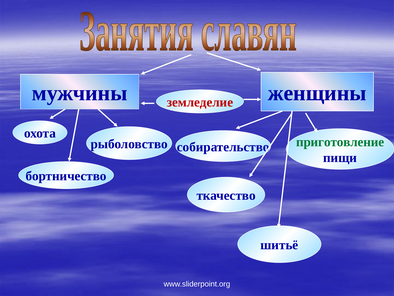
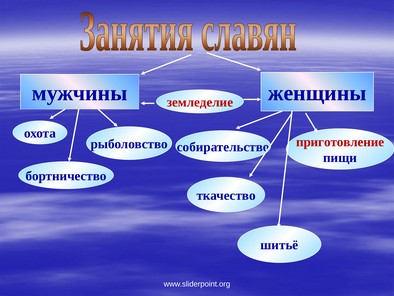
приготовление colour: green -> red (340, 142)
